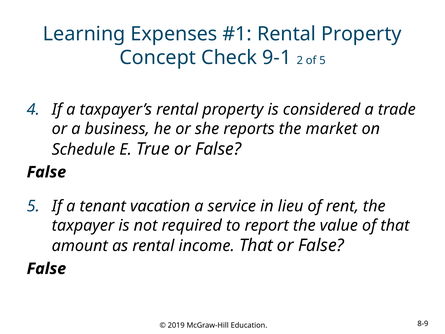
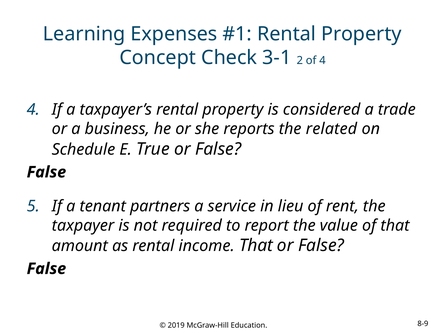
9-1: 9-1 -> 3-1 (277, 58)
of 5: 5 -> 4 (322, 61)
market: market -> related (331, 129)
vacation: vacation -> partners (160, 206)
